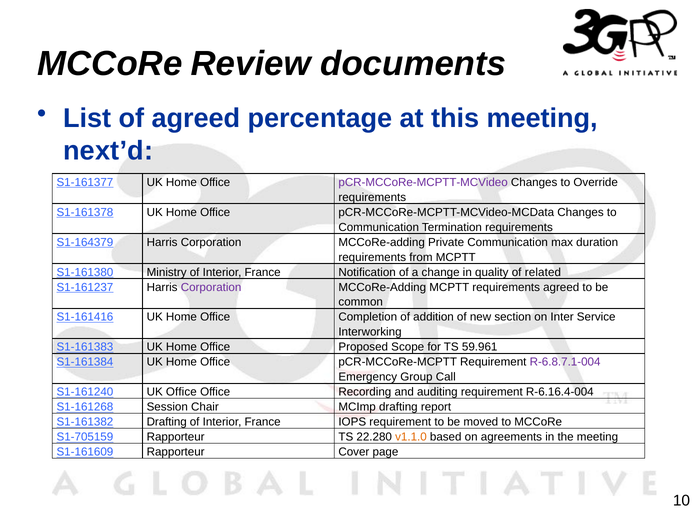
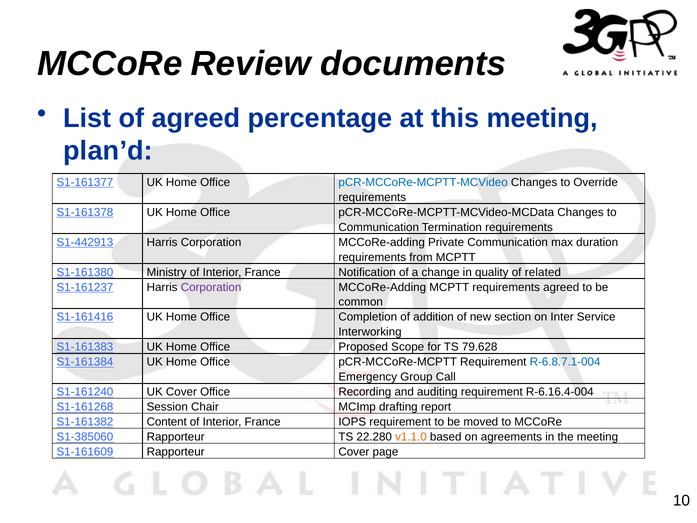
next’d: next’d -> plan’d (108, 151)
pCR-MCCoRe-MCPTT-MCVideo colour: purple -> blue (423, 182)
S1-164379: S1-164379 -> S1-442913 (85, 242)
59.961: 59.961 -> 79.628 (480, 347)
R-6.8.7.1-004 colour: purple -> blue (565, 362)
UK Office: Office -> Cover (181, 392)
S1-161382 Drafting: Drafting -> Content (167, 422)
S1-705159: S1-705159 -> S1-385060 (85, 437)
